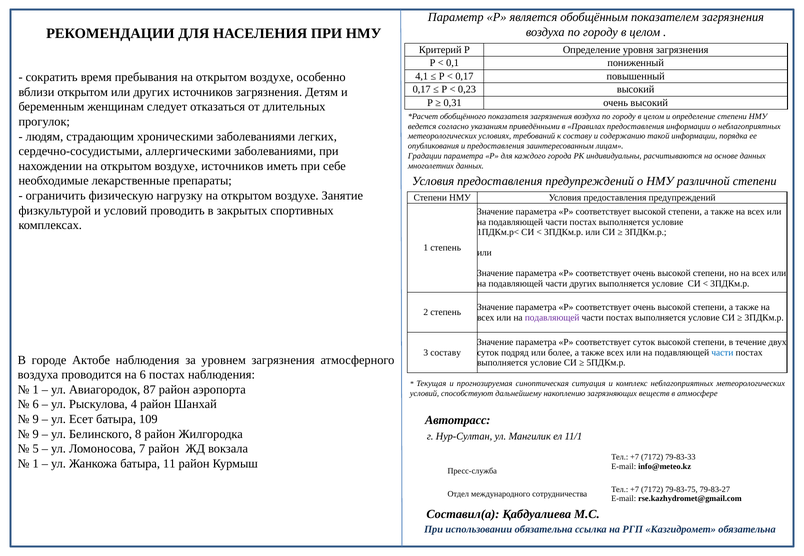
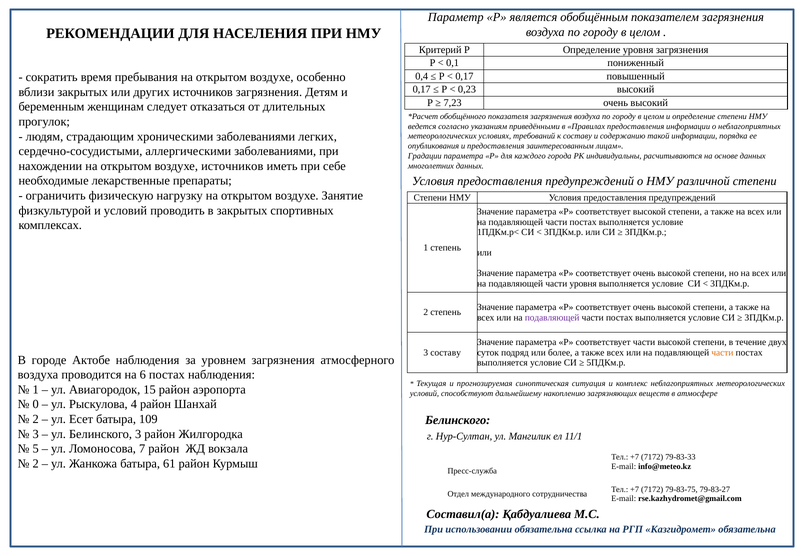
4,1: 4,1 -> 0,4 (422, 76)
вблизи открытом: открытом -> закрытых (83, 92)
0,31: 0,31 -> 7,23 (453, 103)
части других: других -> уровня (583, 284)
соответствует суток: суток -> части (644, 343)
части colour: blue -> orange (722, 353)
87: 87 -> 15 (150, 390)
6: 6 -> 0 (36, 405)
9: 9 -> 2 (36, 420)
Автотрасс: Автотрасс -> Белинского (458, 421)
9: 9 -> 3 (36, 435)
Белинского 8: 8 -> 3 (138, 435)
1: 1 -> 2 (36, 464)
11: 11 -> 61 (169, 464)
